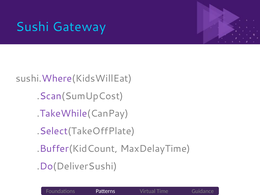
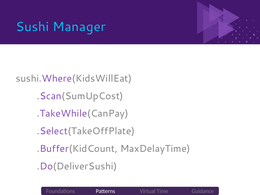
Gateway: Gateway -> Manager (79, 27)
